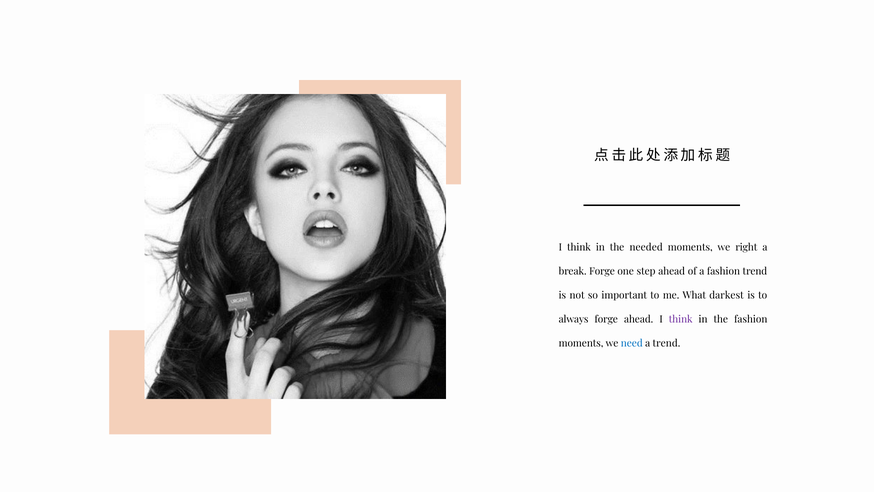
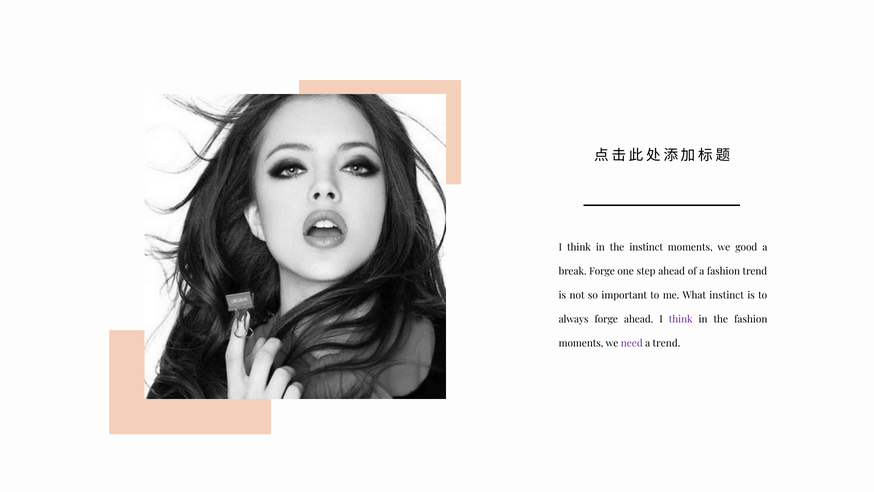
the needed: needed -> instinct (646, 247)
right: right -> good (746, 247)
What darkest: darkest -> instinct (727, 295)
need colour: blue -> purple (632, 343)
